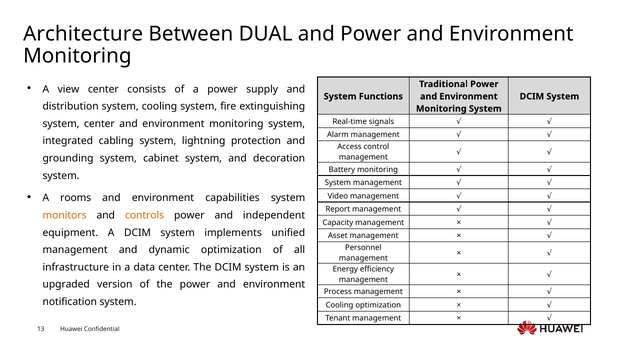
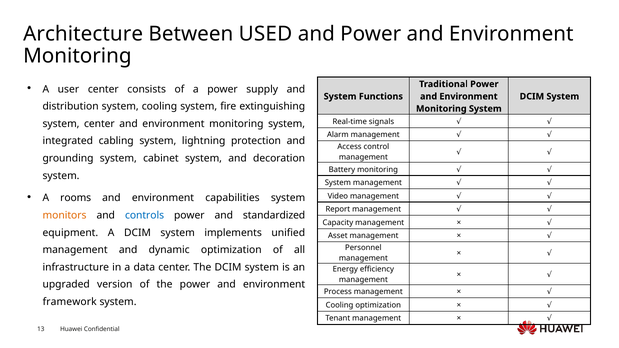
DUAL: DUAL -> USED (265, 34)
view: view -> user (68, 89)
controls colour: orange -> blue (145, 215)
independent: independent -> standardized (274, 215)
notification: notification -> framework (70, 302)
